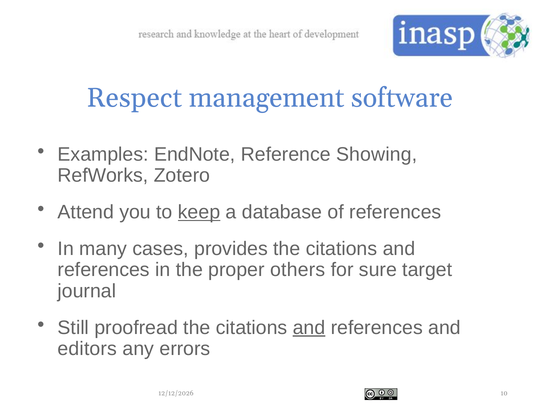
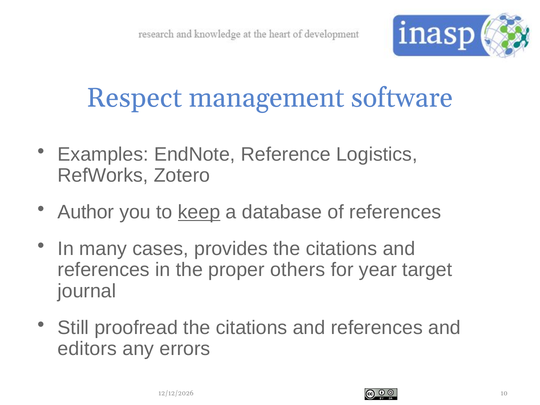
Showing: Showing -> Logistics (377, 154)
Attend: Attend -> Author (86, 212)
sure: sure -> year (378, 270)
and underline: present -> none (309, 328)
